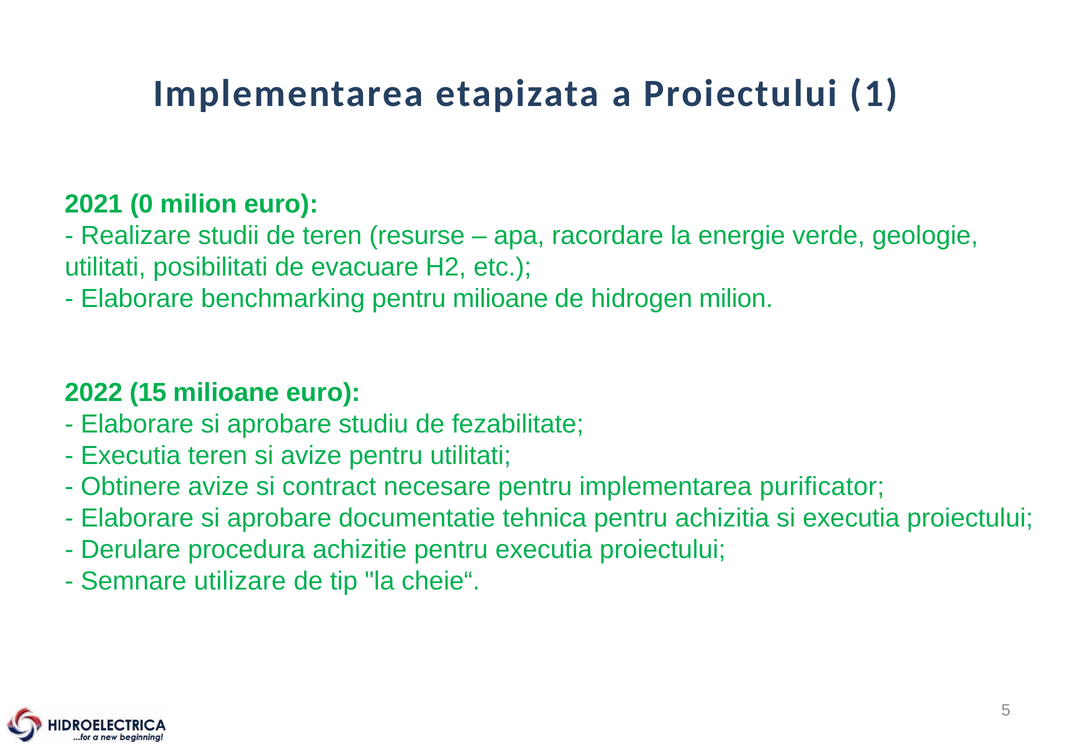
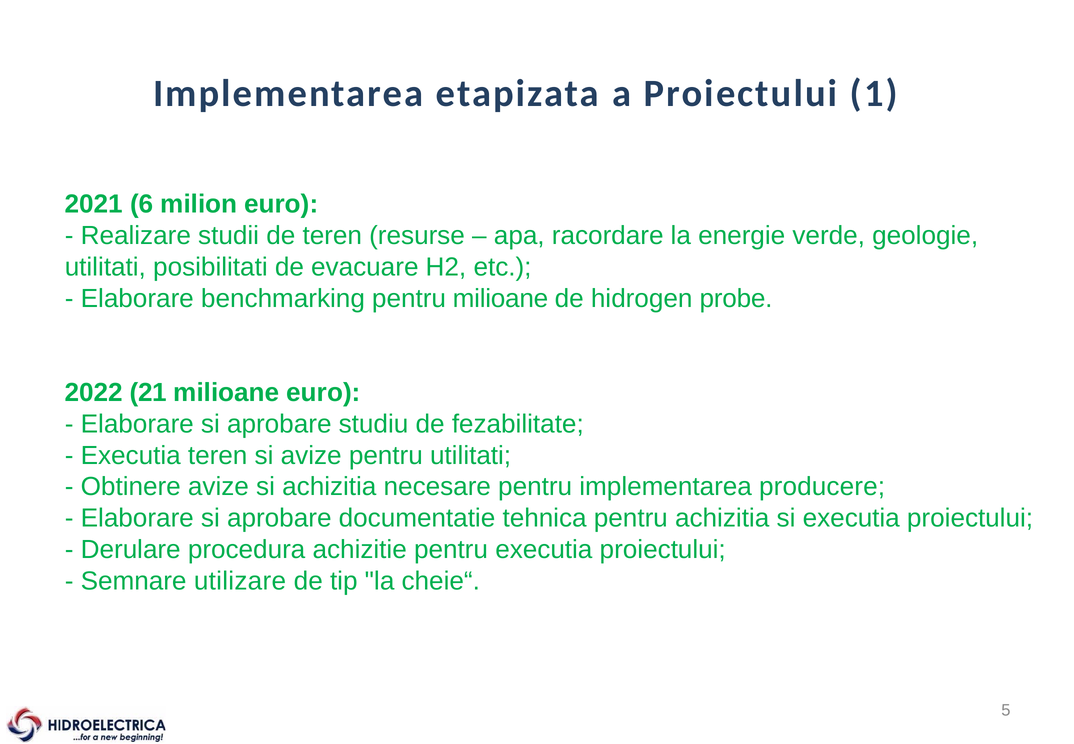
0: 0 -> 6 (142, 204)
hidrogen milion: milion -> probe (736, 298)
15: 15 -> 21 (148, 392)
si contract: contract -> achizitia (329, 487)
purificator: purificator -> producere (822, 487)
